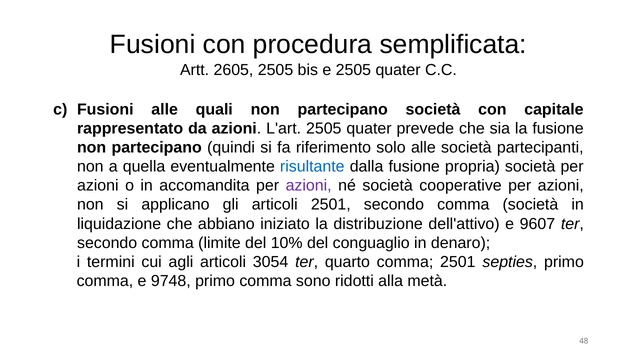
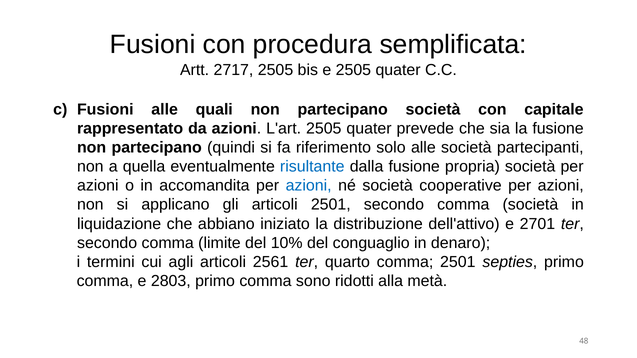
2605: 2605 -> 2717 (233, 70)
azioni colour: purple -> blue (309, 186)
9607: 9607 -> 2701 (537, 224)
3054: 3054 -> 2561 (271, 262)
9748: 9748 -> 2803 (171, 281)
